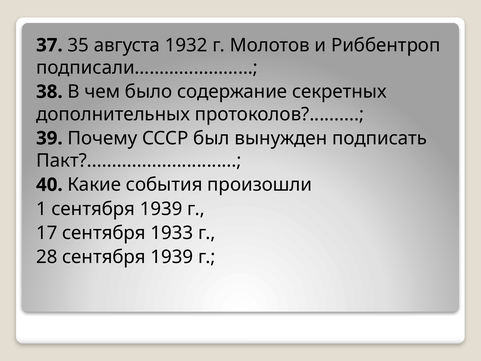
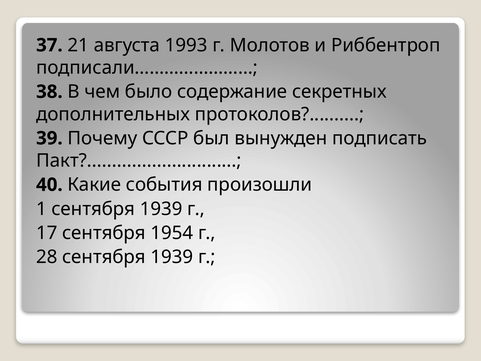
35: 35 -> 21 (78, 45)
1932: 1932 -> 1993 (186, 45)
1933: 1933 -> 1954 (172, 233)
